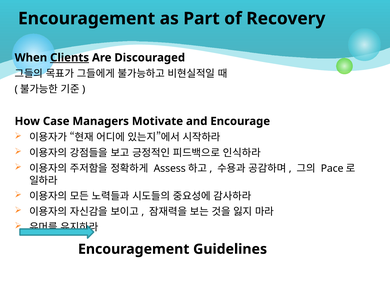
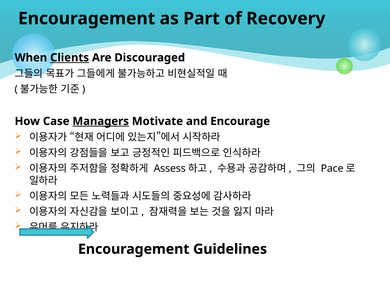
Managers underline: none -> present (101, 121)
